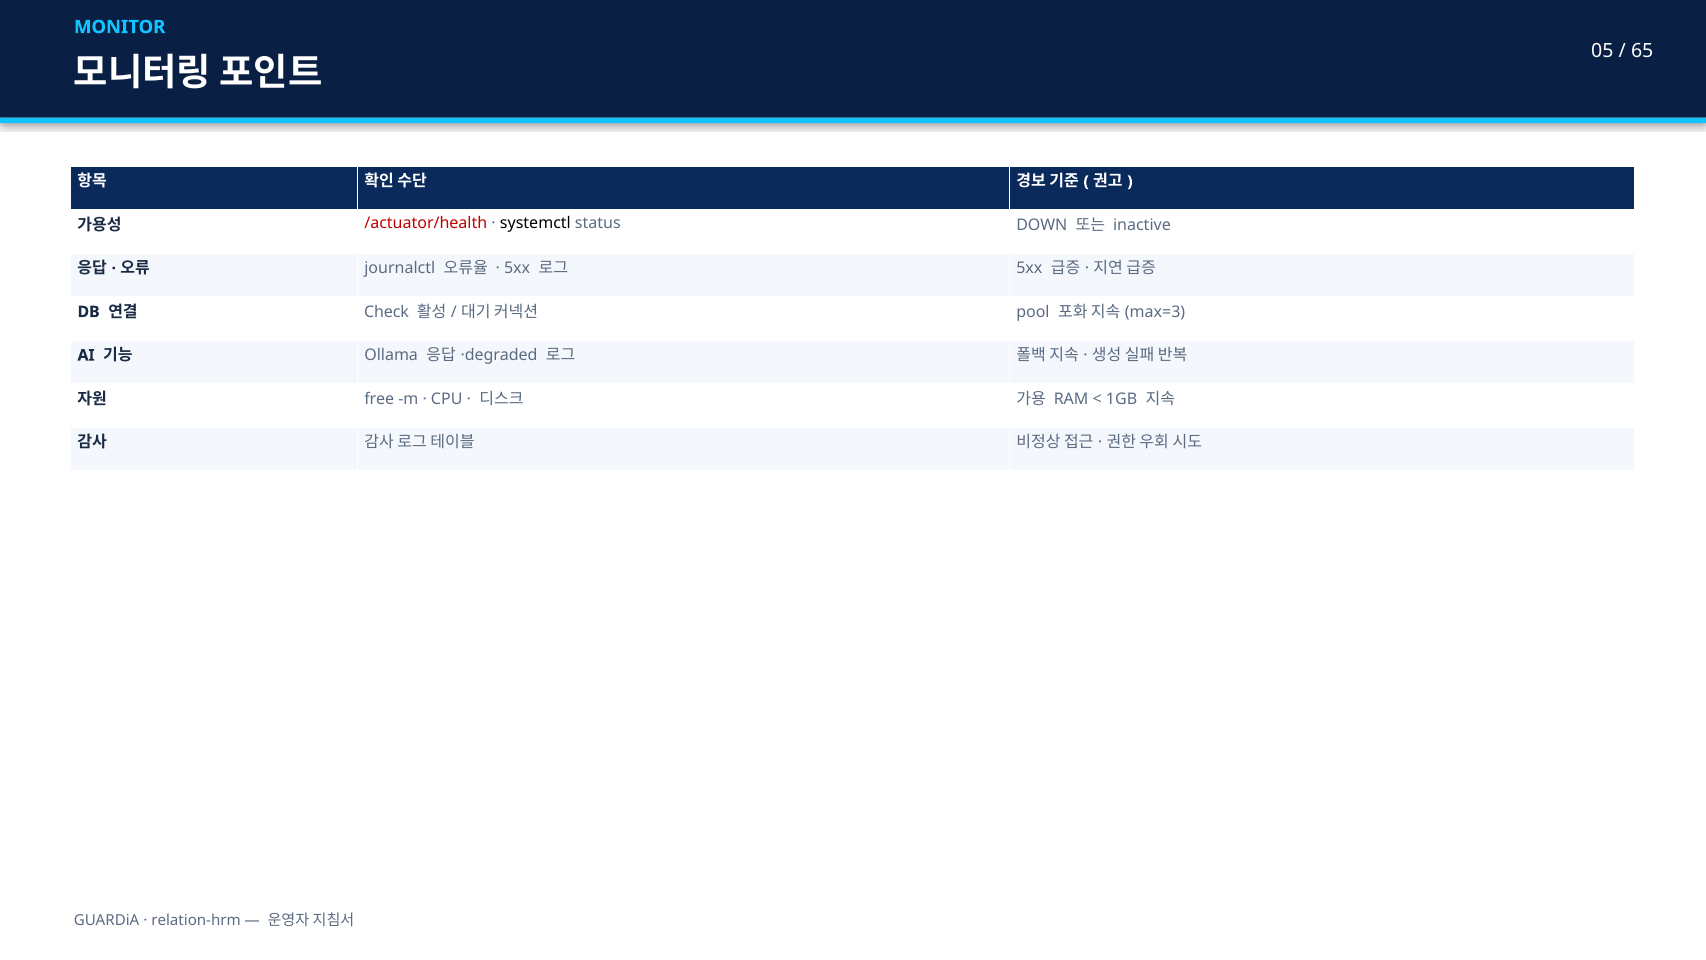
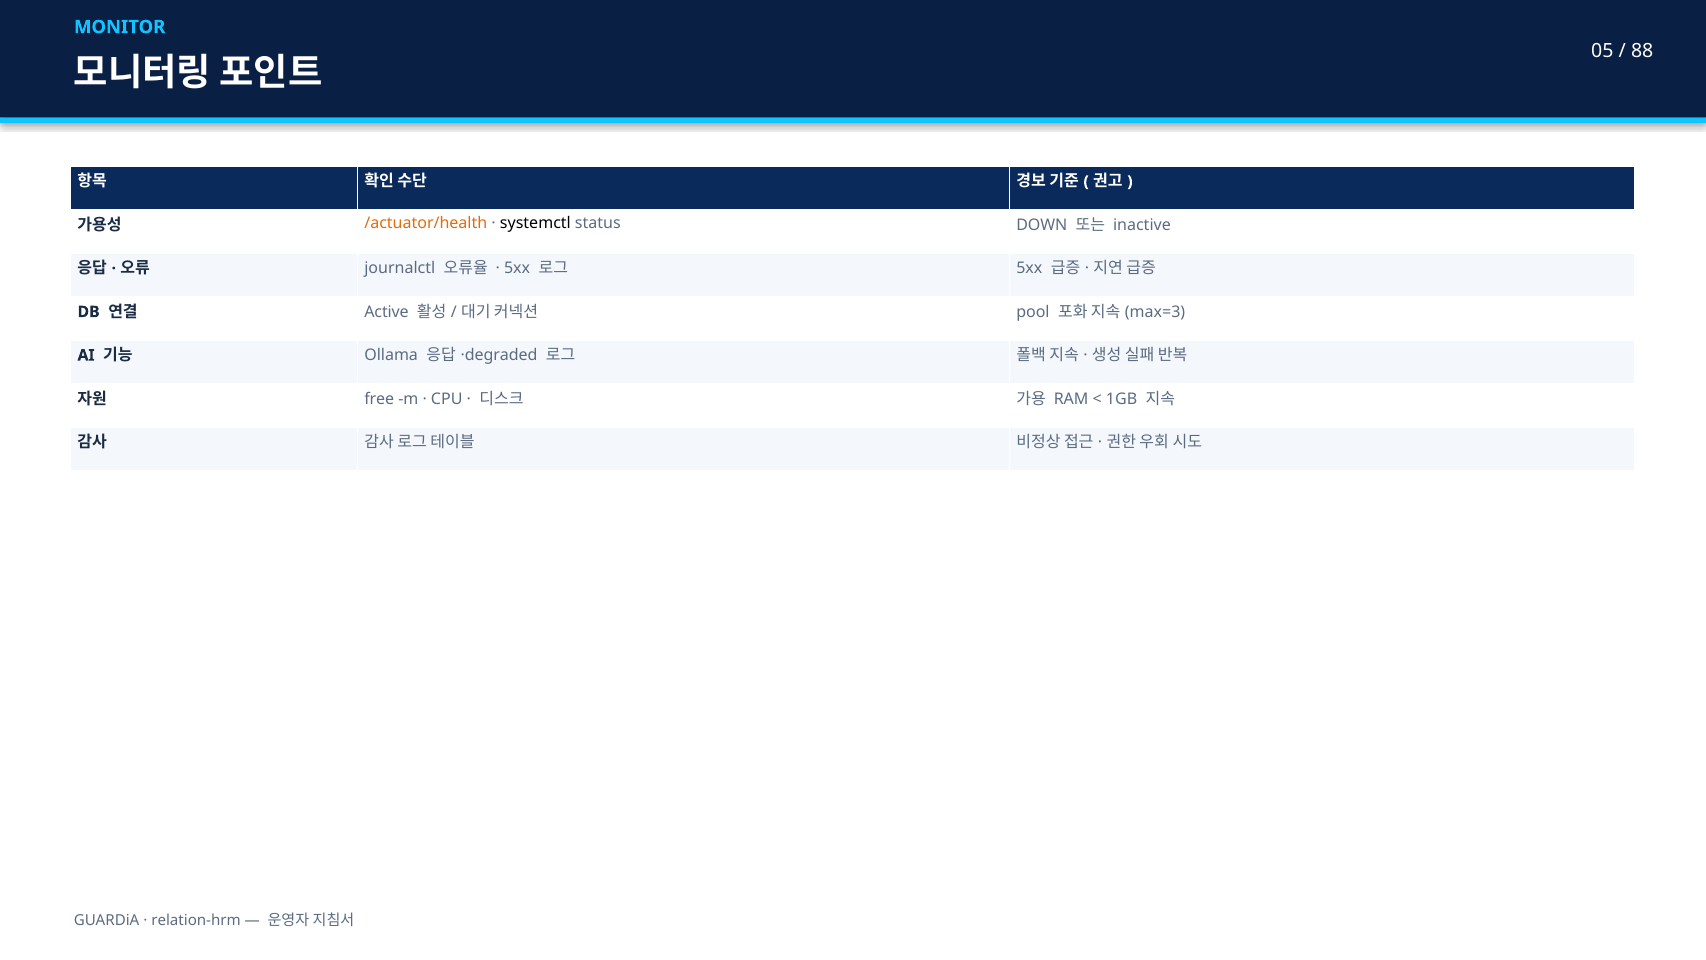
65: 65 -> 88 (1642, 51)
/actuator/health colour: red -> orange (426, 223)
Check: Check -> Active (387, 312)
